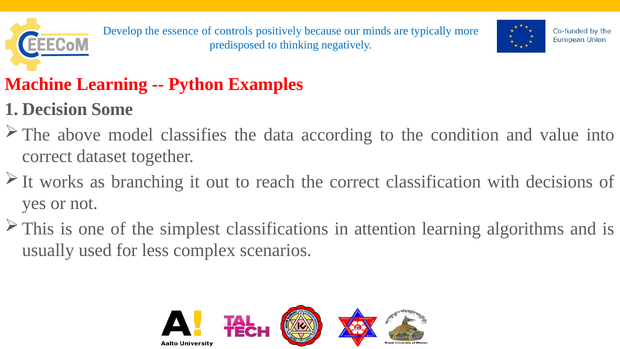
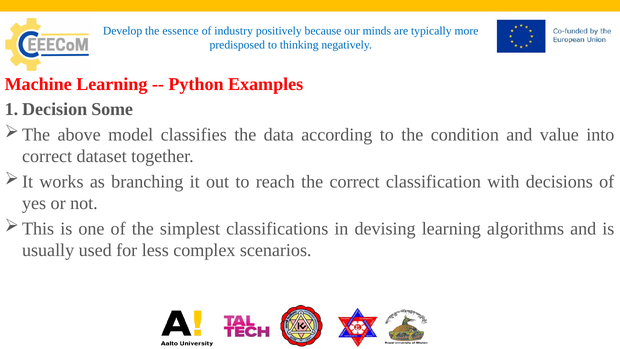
controls: controls -> industry (234, 31)
attention: attention -> devising (385, 229)
